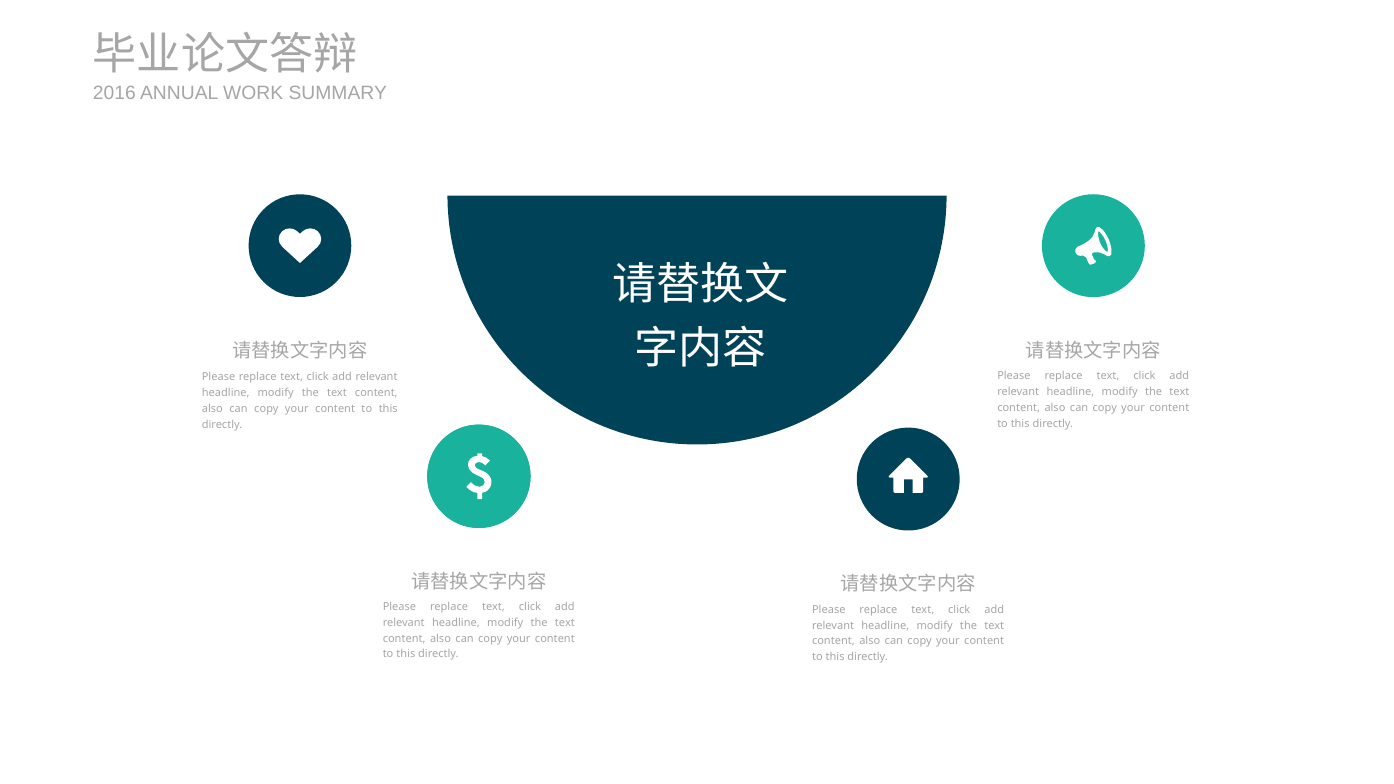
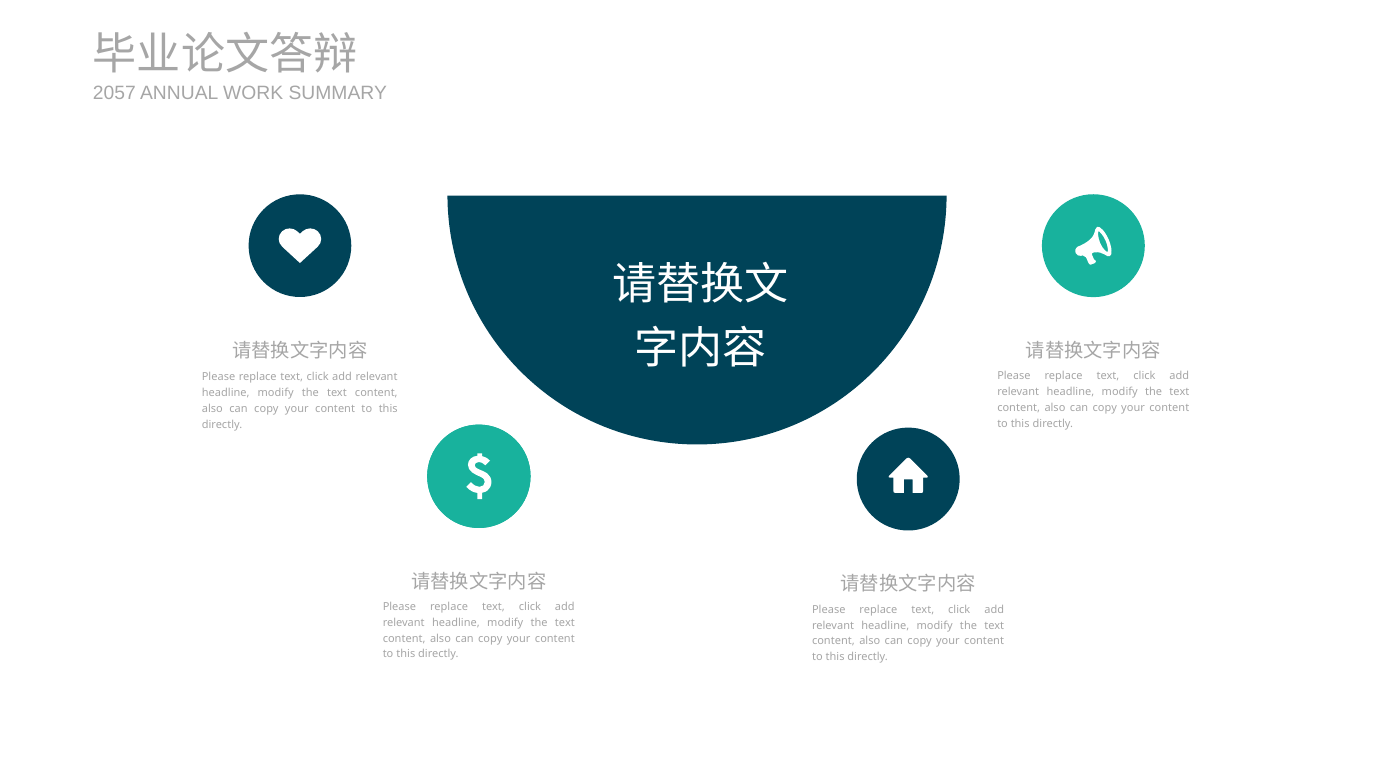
2016: 2016 -> 2057 (114, 94)
